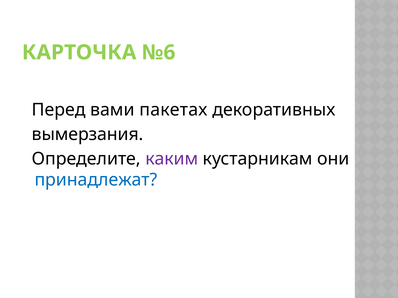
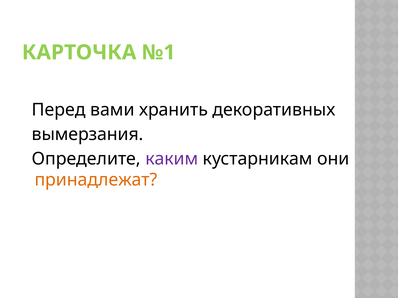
№6: №6 -> №1 (159, 53)
пакетах: пакетах -> хранить (174, 110)
принадлежат colour: blue -> orange (96, 180)
